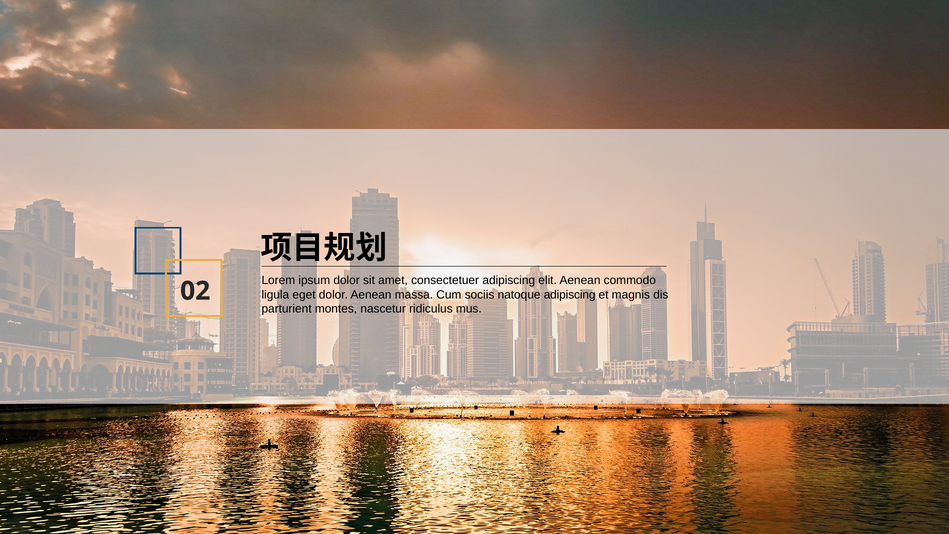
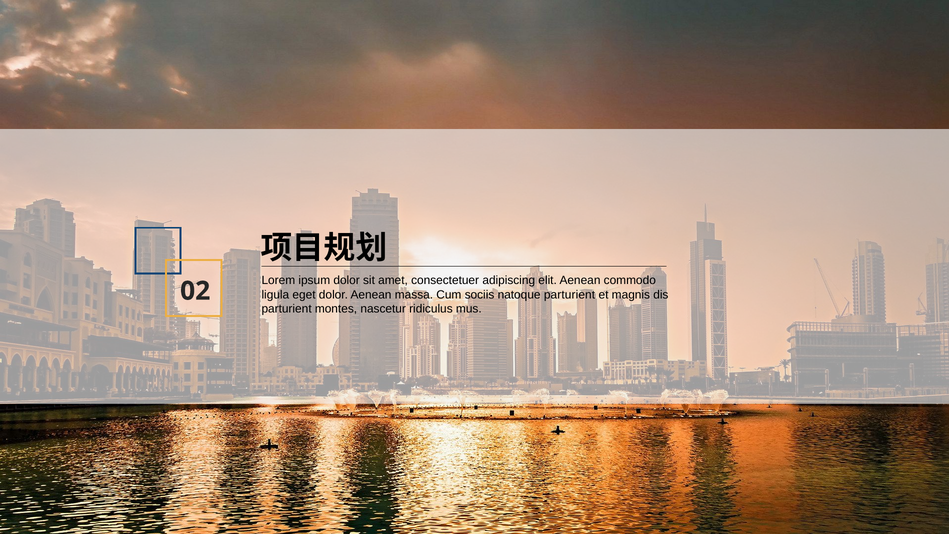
natoque adipiscing: adipiscing -> parturient (570, 295)
